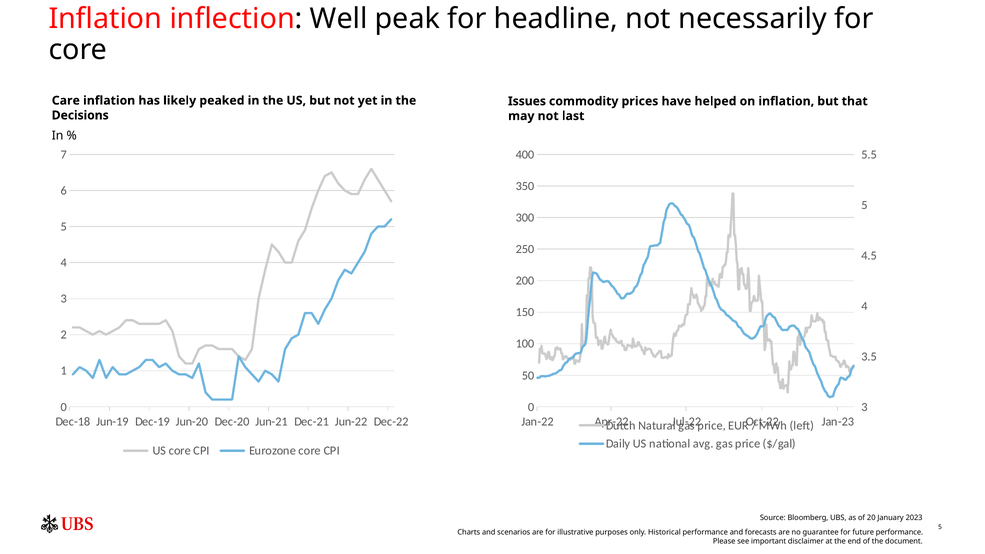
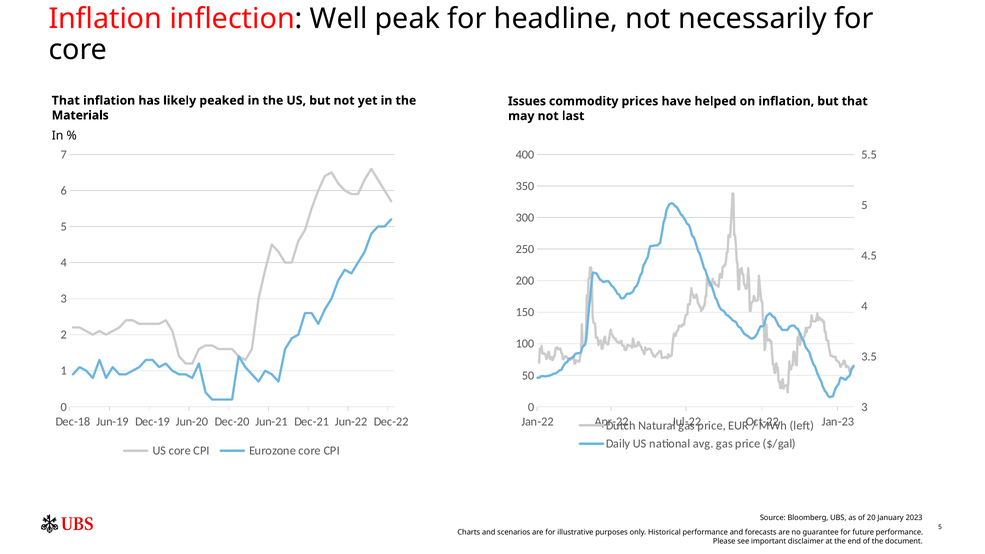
Care: Care -> That (66, 101)
Decisions: Decisions -> Materials (80, 115)
